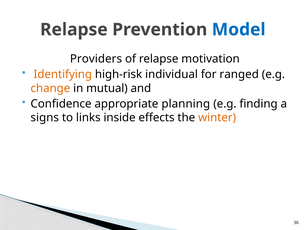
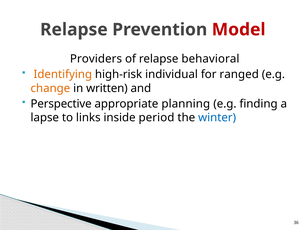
Model colour: blue -> red (239, 30)
motivation: motivation -> behavioral (210, 59)
mutual: mutual -> written (107, 88)
Confidence: Confidence -> Perspective (61, 104)
signs: signs -> lapse (45, 117)
effects: effects -> period (156, 117)
winter colour: orange -> blue (217, 117)
